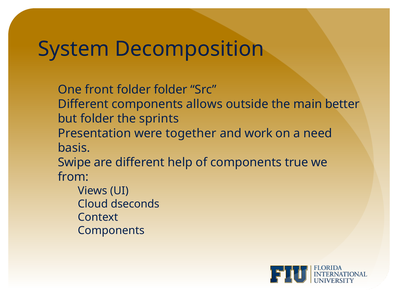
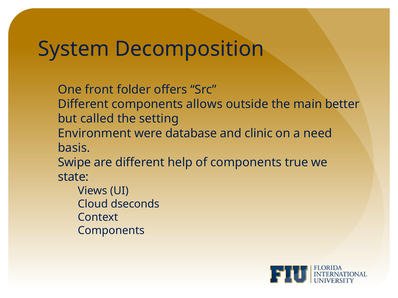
folder folder: folder -> offers (171, 90)
but folder: folder -> called (97, 119)
sprints: sprints -> setting (159, 119)
Presentation: Presentation -> Environment (95, 134)
together: together -> database (191, 134)
work: work -> clinic (259, 134)
from: from -> state (73, 177)
